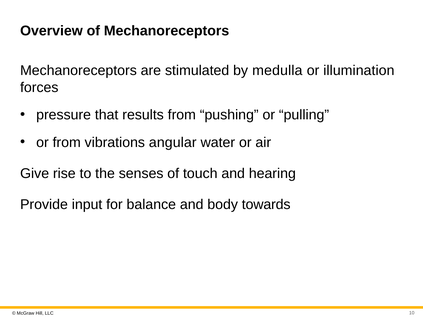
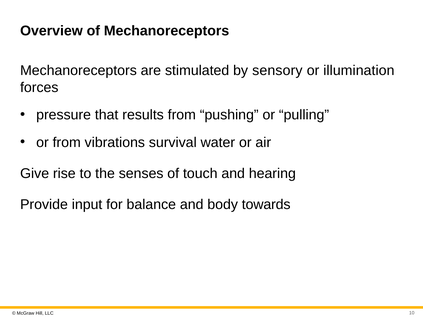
medulla: medulla -> sensory (277, 71)
angular: angular -> survival (173, 143)
